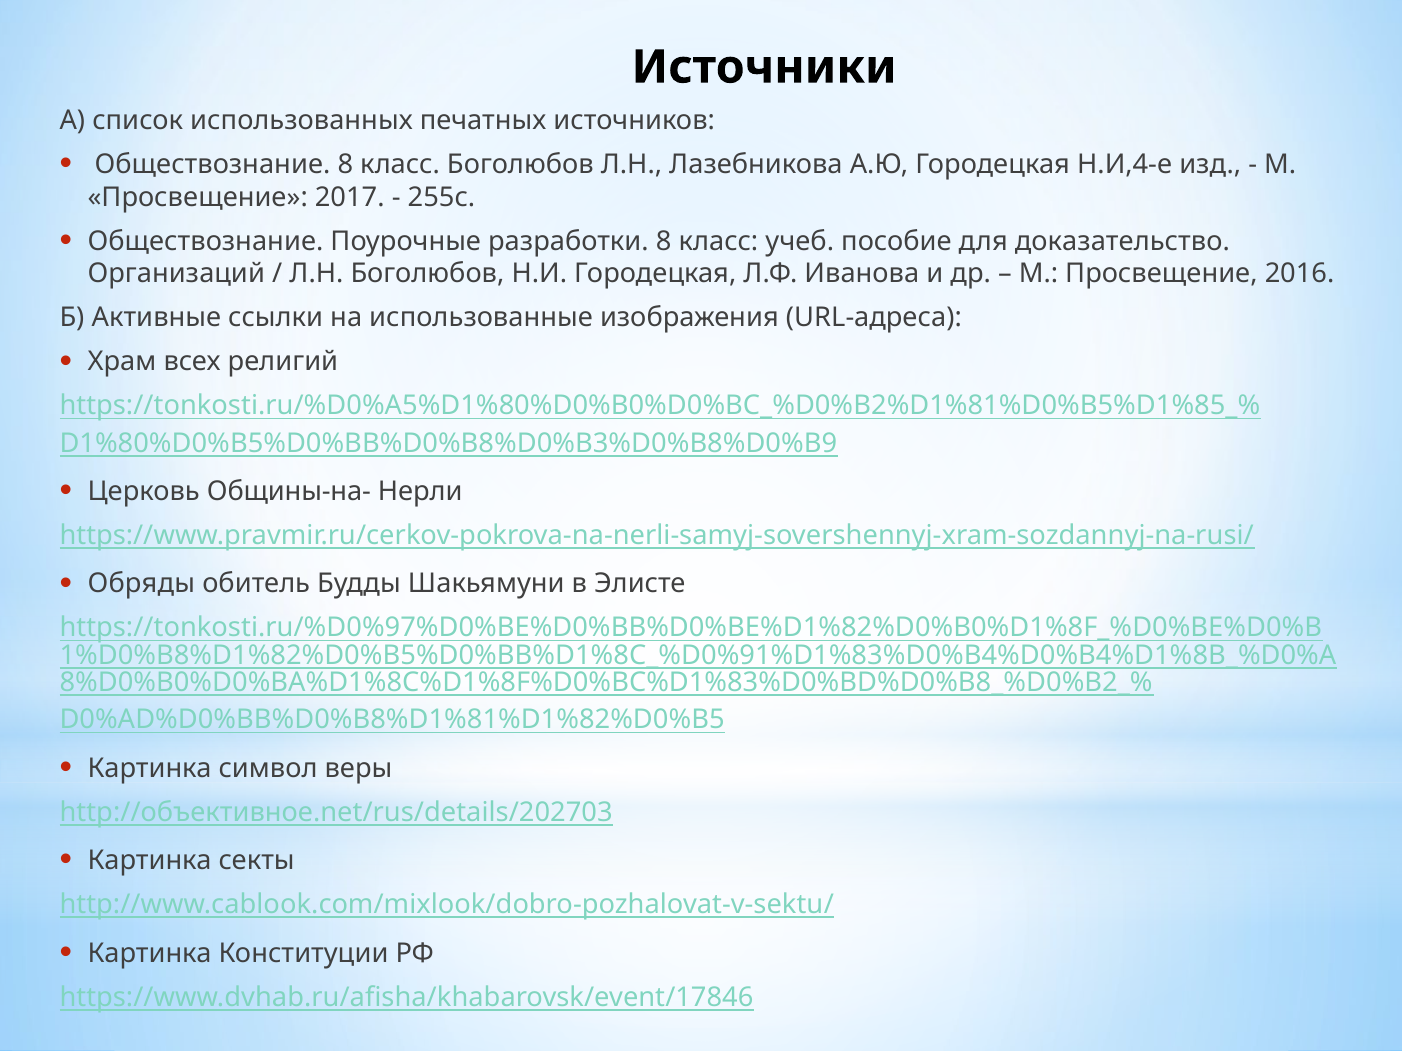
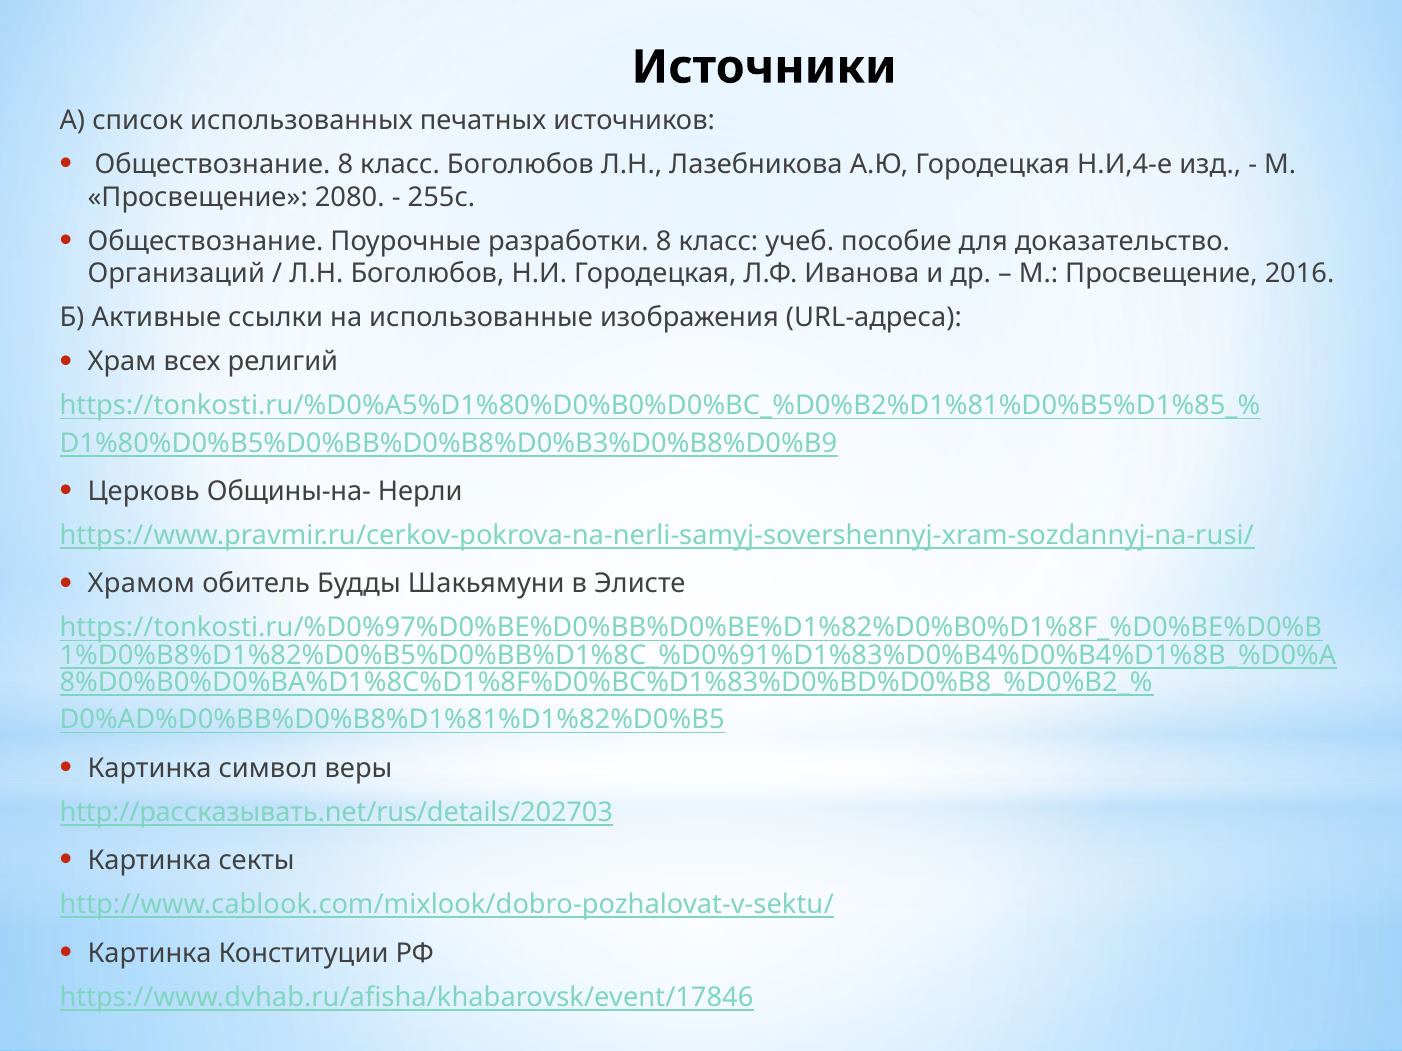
2017: 2017 -> 2080 (350, 197)
Обряды: Обряды -> Храмом (141, 584)
http://объективное.net/rus/details/202703: http://объективное.net/rus/details/202703 -> http://рассказывать.net/rus/details/202703 (336, 812)
